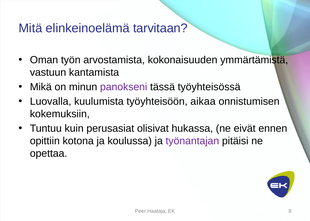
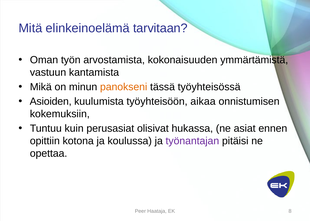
panokseni colour: purple -> orange (124, 87)
Luovalla: Luovalla -> Asioiden (51, 101)
eivät: eivät -> asiat (245, 128)
